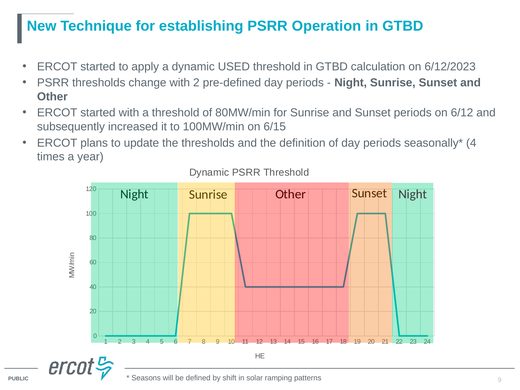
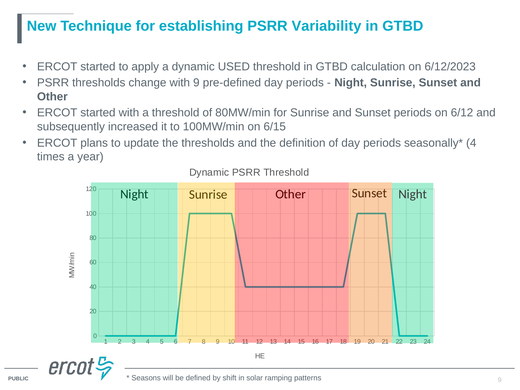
Operation: Operation -> Variability (327, 26)
with 2: 2 -> 9 (196, 83)
